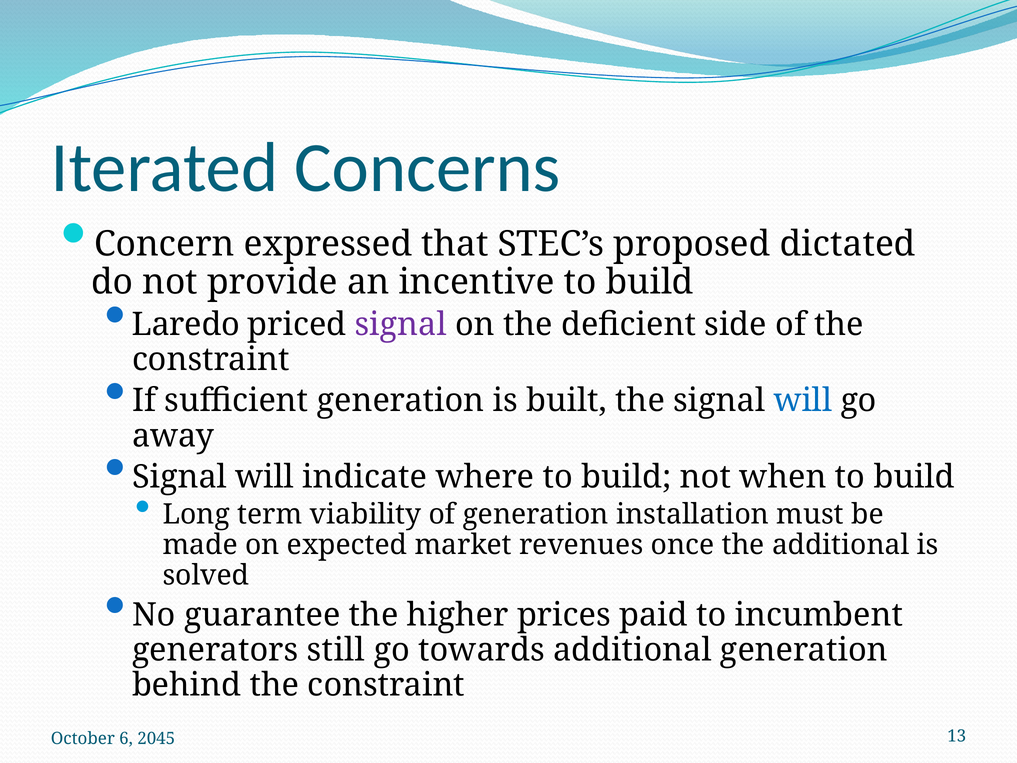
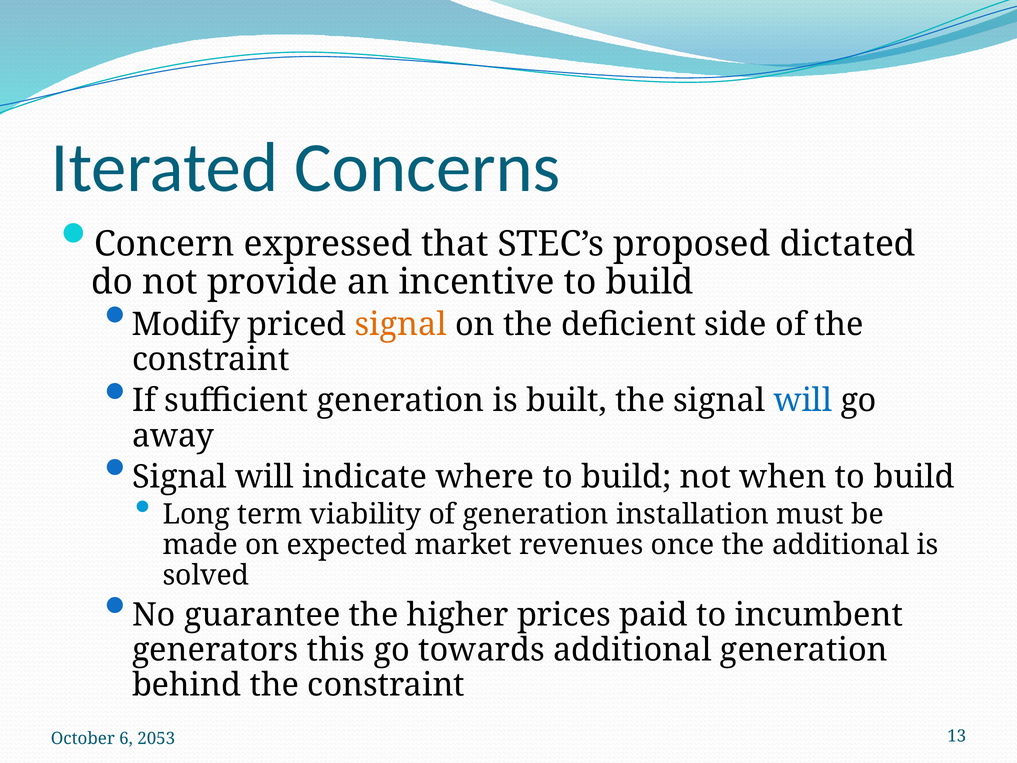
Laredo: Laredo -> Modify (186, 324)
signal colour: purple -> orange (401, 324)
still: still -> this (336, 650)
2045: 2045 -> 2053 (156, 739)
